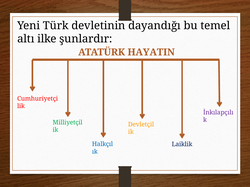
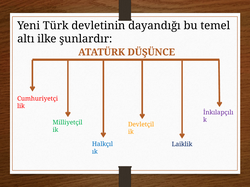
HAYATIN: HAYATIN -> DÜŞÜNCE (151, 52)
